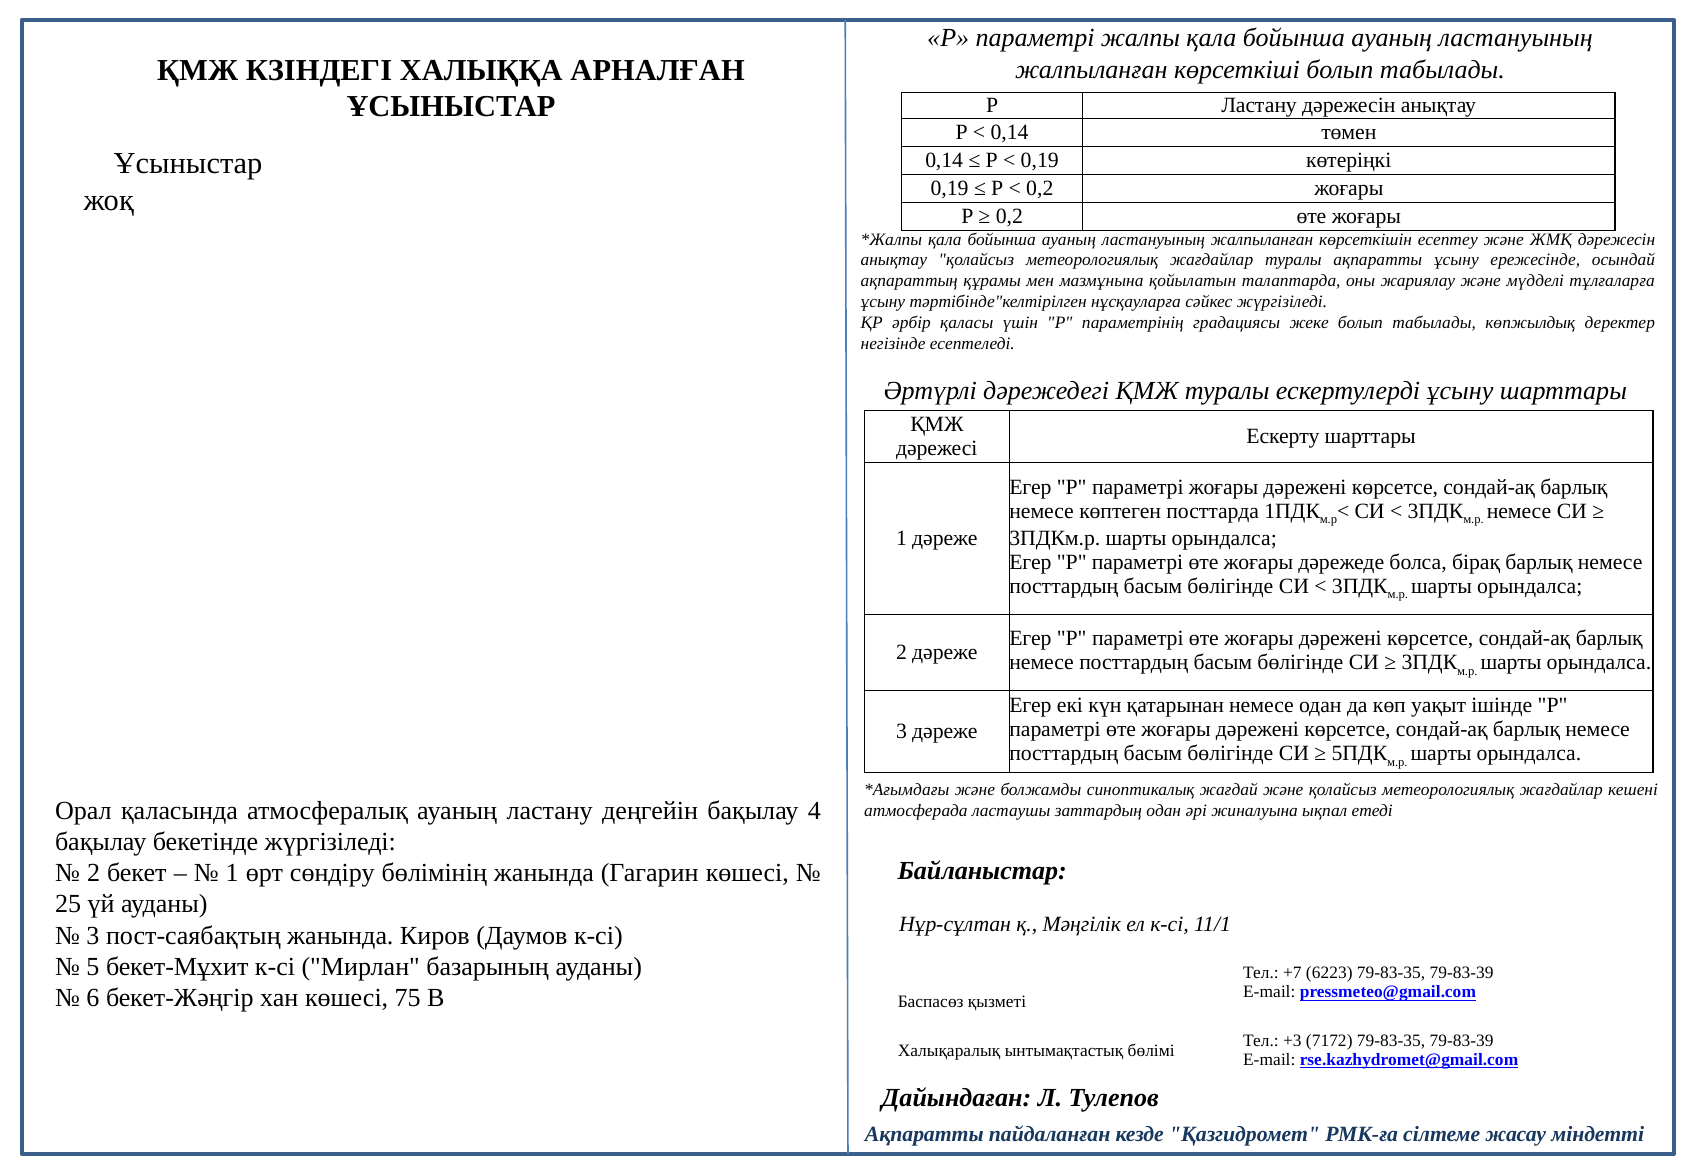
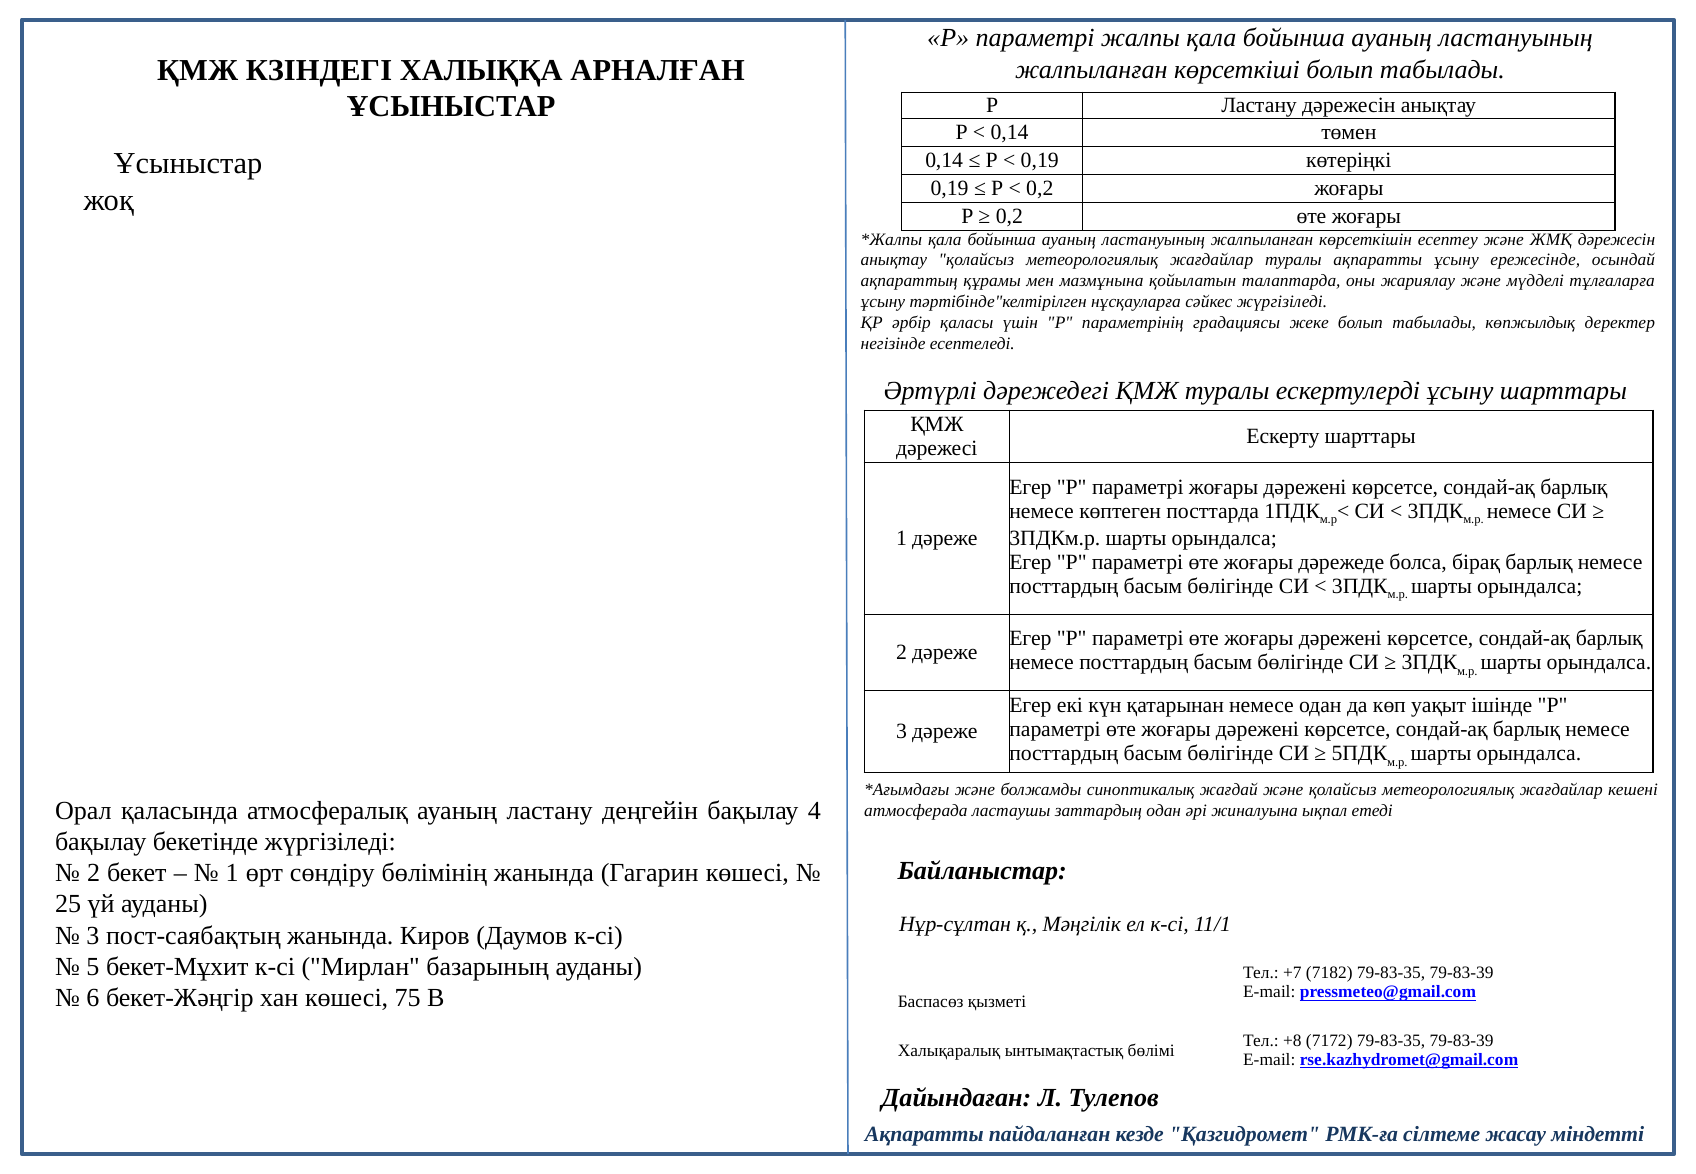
6223: 6223 -> 7182 (1329, 973)
+3: +3 -> +8 (1292, 1041)
